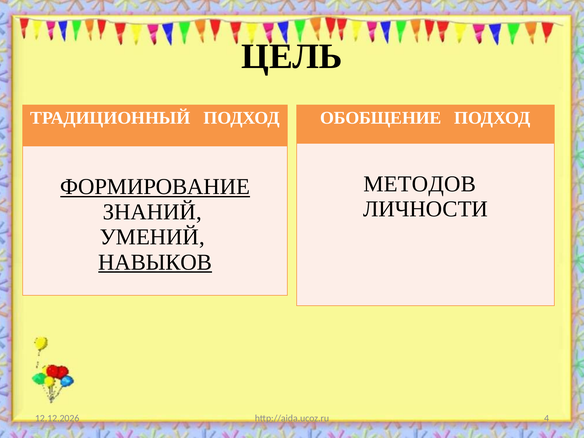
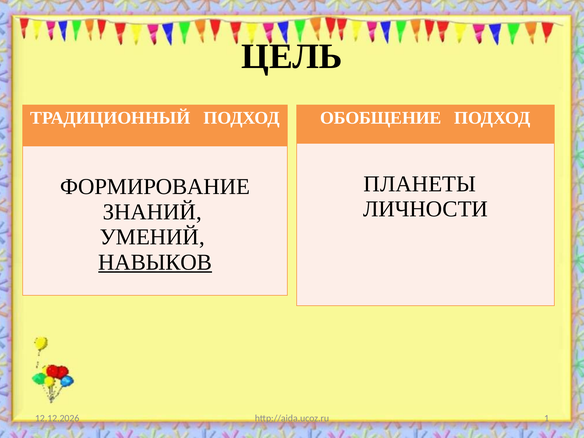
МЕТОДОВ: МЕТОДОВ -> ПЛАНЕТЫ (420, 184)
ФОРМИРОВАНИЕ underline: present -> none (155, 187)
4: 4 -> 1 (547, 418)
